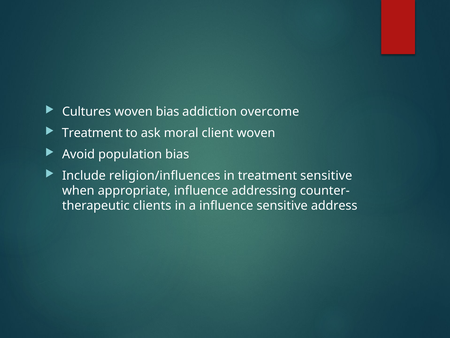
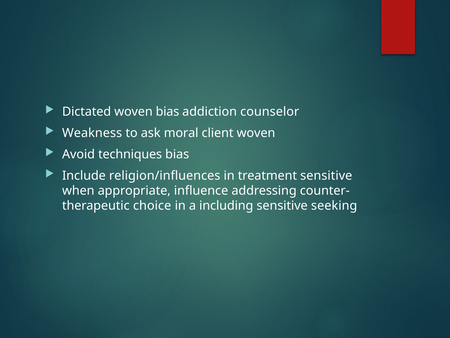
Cultures: Cultures -> Dictated (87, 112)
overcome: overcome -> counselor (270, 112)
Treatment: Treatment -> Weakness (92, 133)
population: population -> techniques (130, 154)
clients: clients -> choice (152, 205)
a influence: influence -> including (226, 205)
address: address -> seeking (334, 205)
